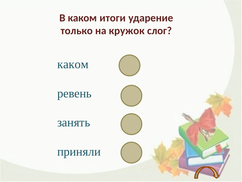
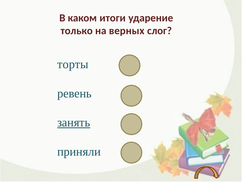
кружок: кружок -> верных (127, 31)
каком: каком -> торты (73, 64)
занять underline: none -> present (74, 122)
